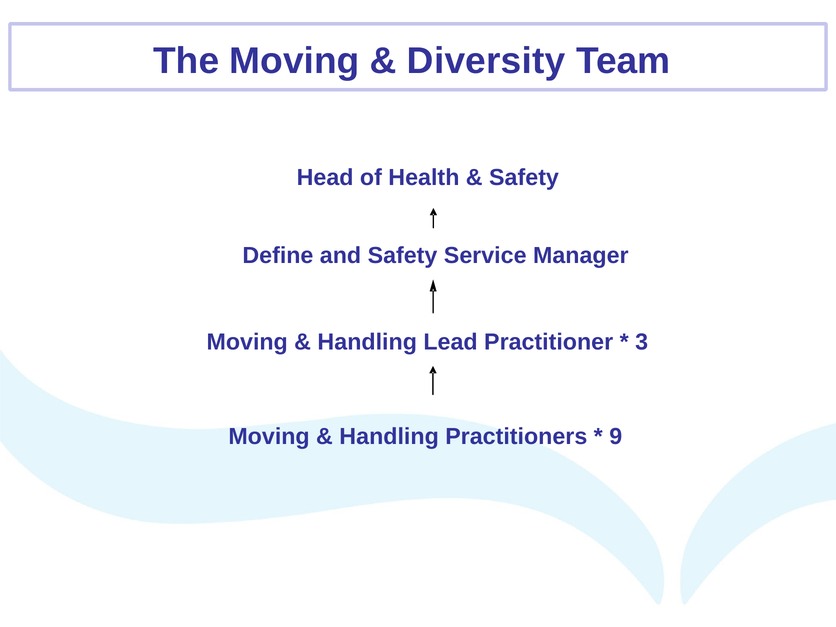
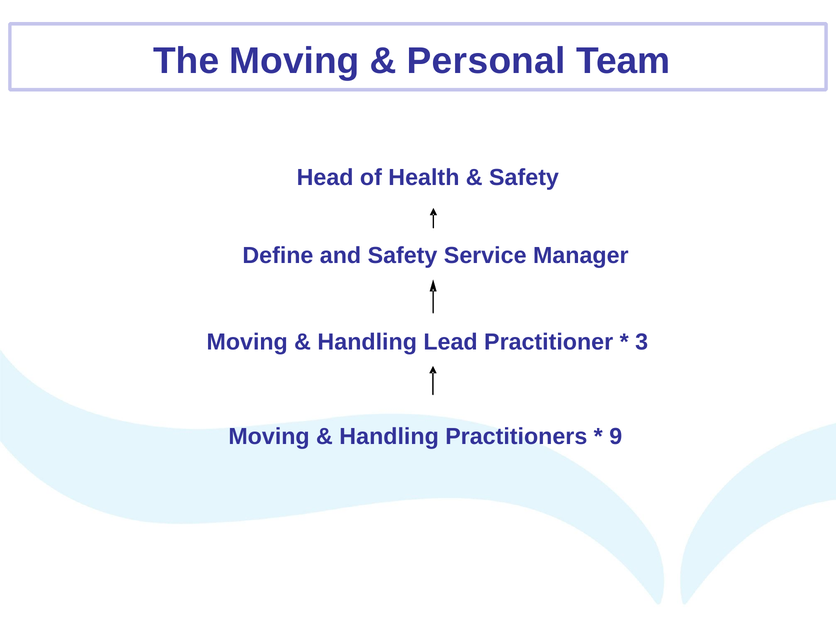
Diversity: Diversity -> Personal (486, 61)
